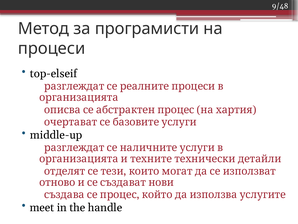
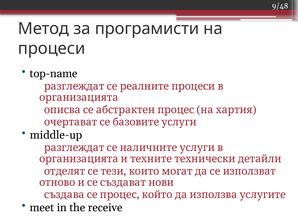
top-elseif: top-elseif -> top-name (54, 74)
handle: handle -> receive (105, 207)
